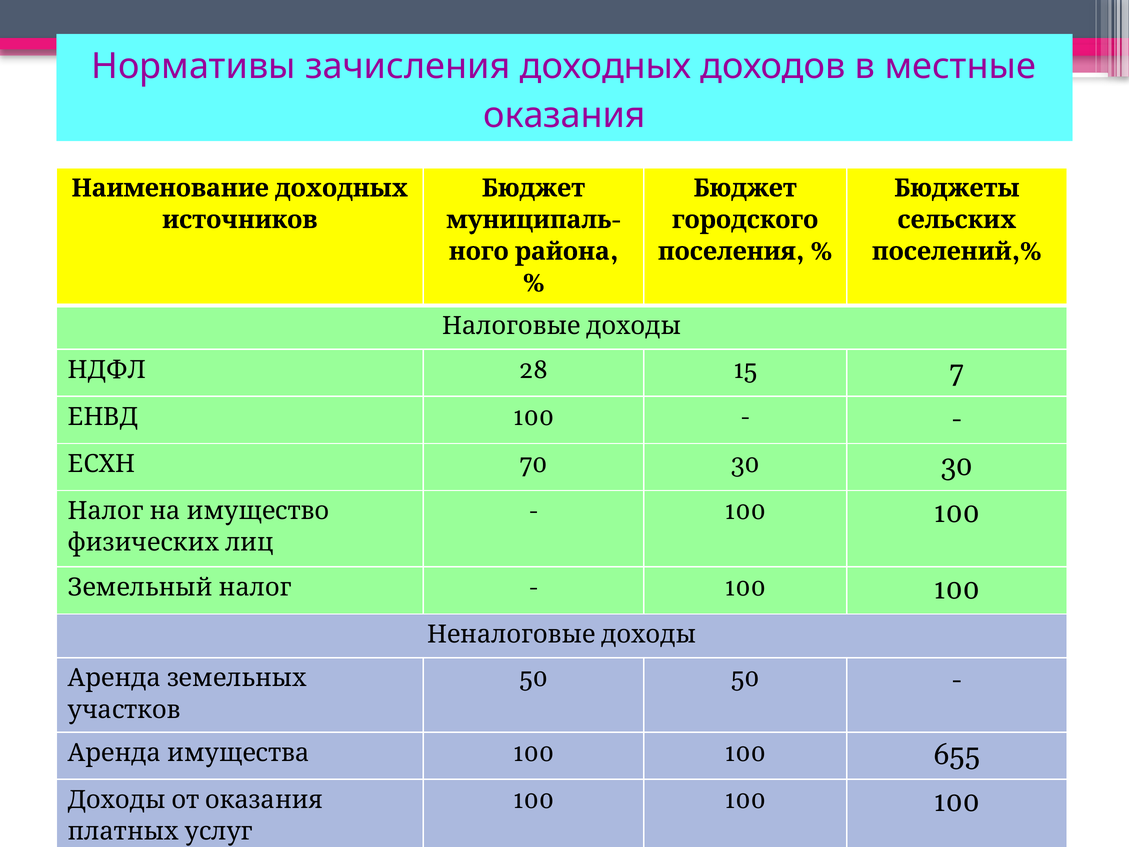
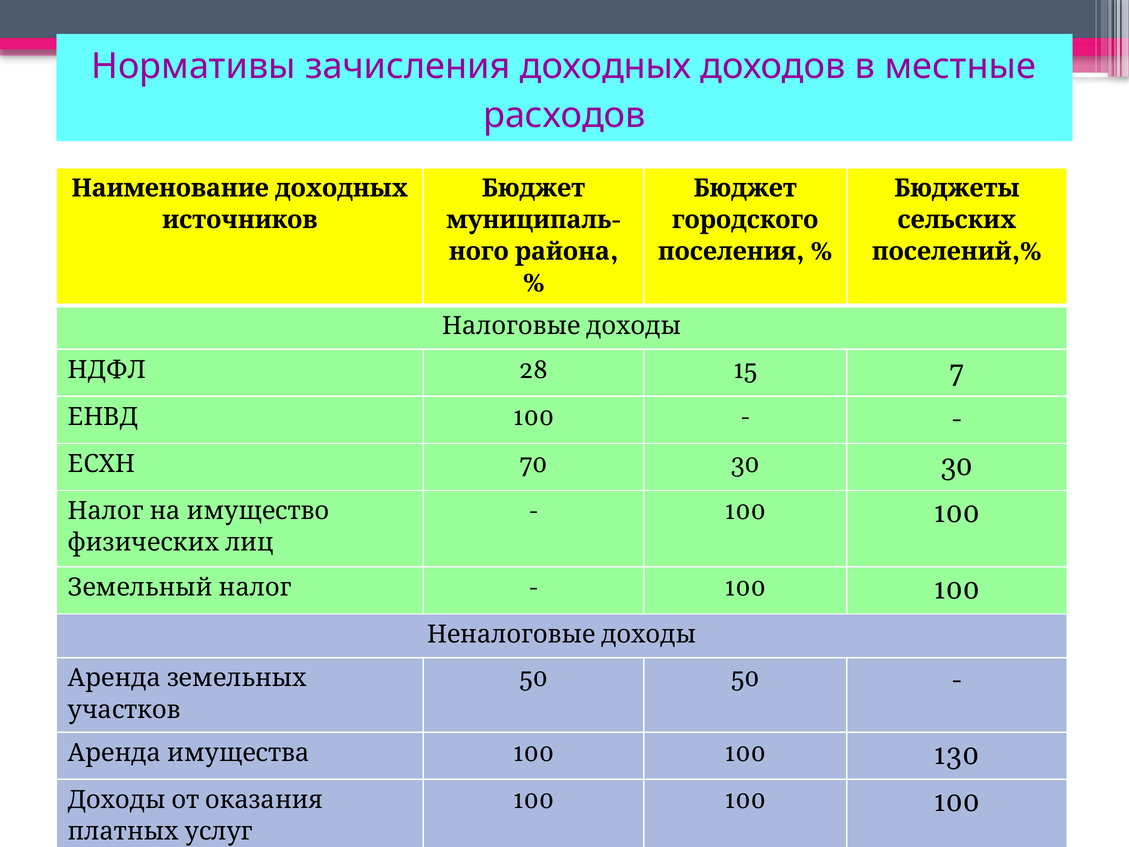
оказания: оказания -> расходов (564, 115)
655: 655 -> 130 (957, 755)
